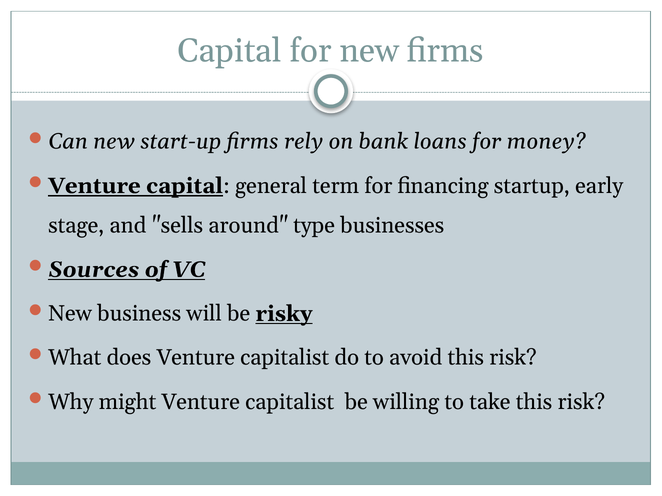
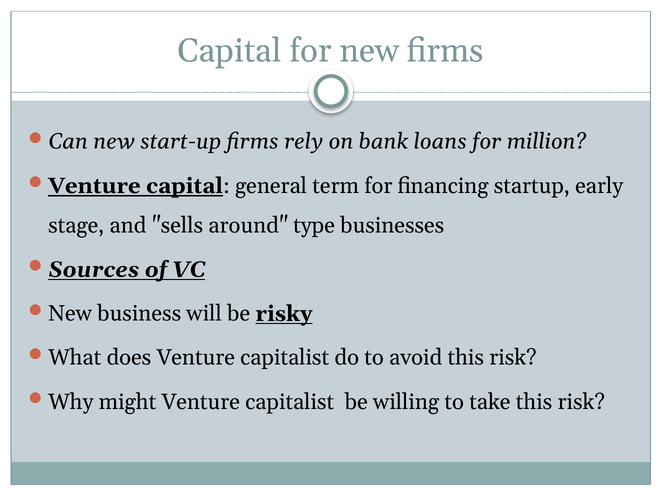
money: money -> million (546, 142)
